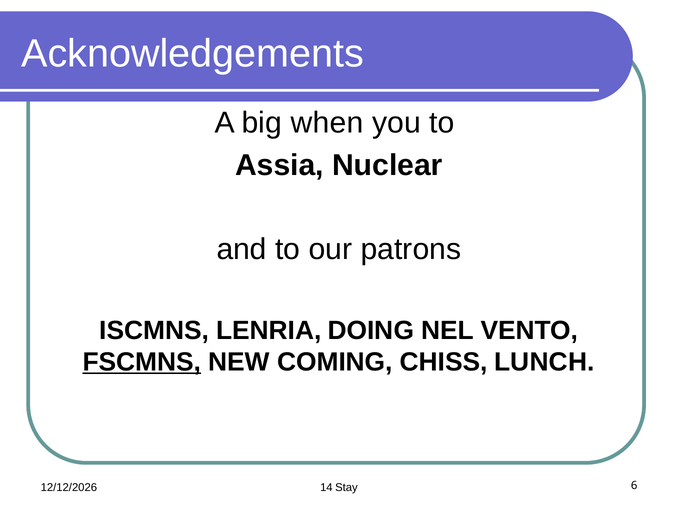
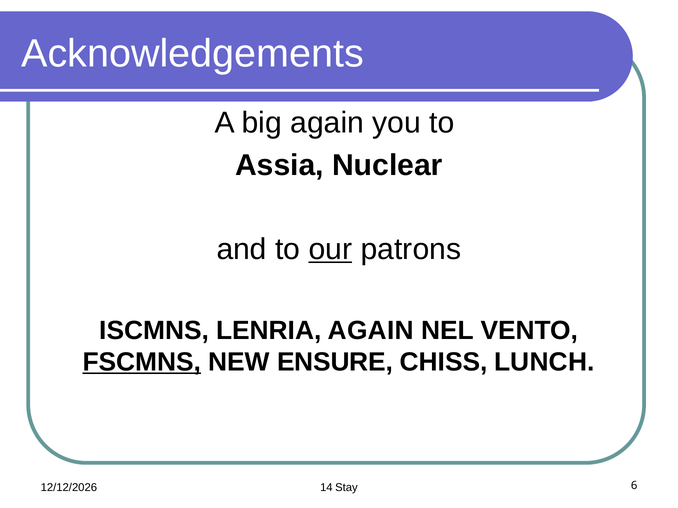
big when: when -> again (327, 123)
our underline: none -> present (330, 250)
LENRIA DOING: DOING -> AGAIN (371, 331)
COMING: COMING -> ENSURE (335, 362)
